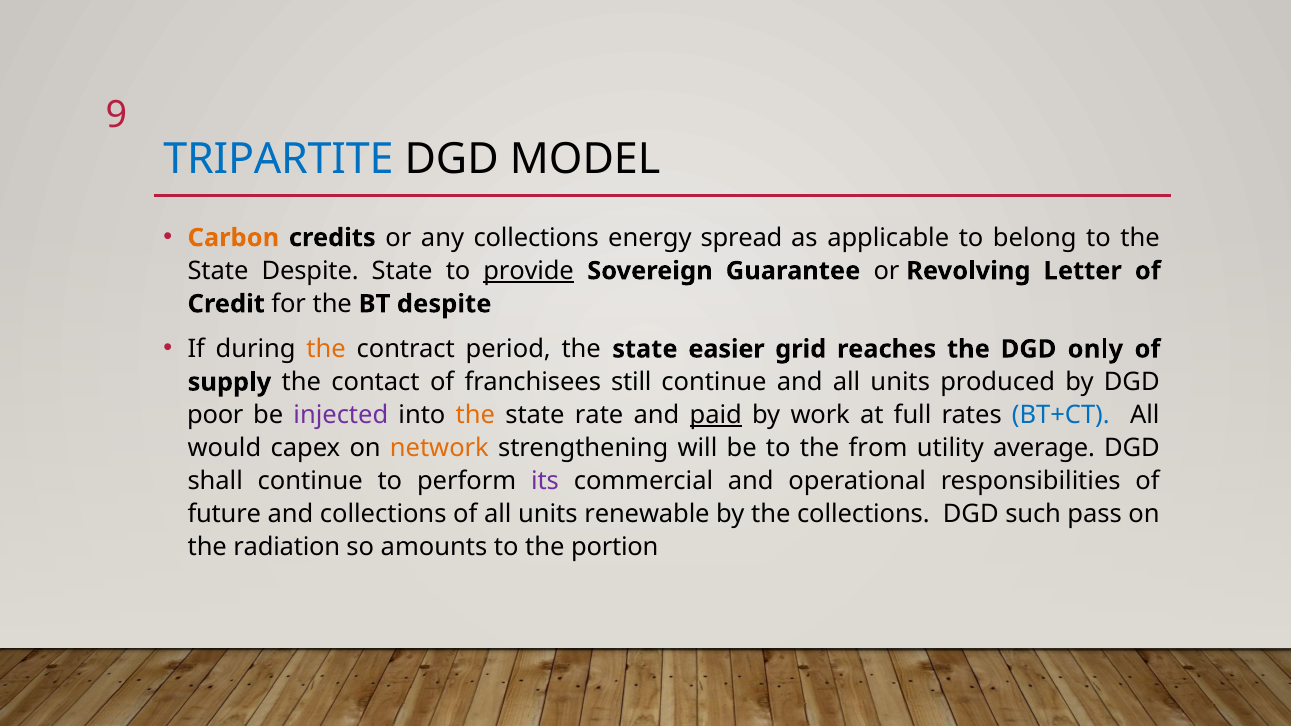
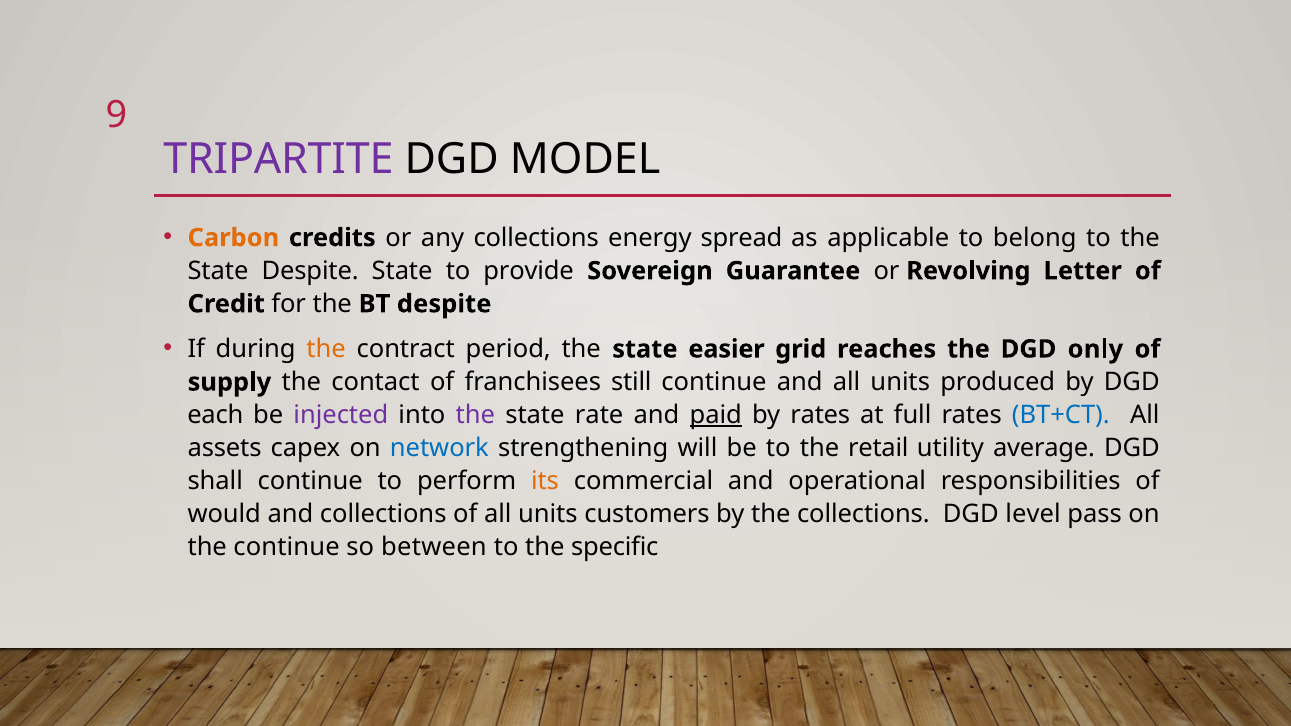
TRIPARTITE colour: blue -> purple (278, 160)
provide underline: present -> none (529, 271)
poor: poor -> each (215, 415)
the colour: orange -> purple (475, 415)
by work: work -> rates (820, 415)
would: would -> assets (225, 448)
network colour: orange -> blue (439, 448)
from: from -> retail (878, 448)
its colour: purple -> orange (545, 482)
future: future -> would (224, 515)
renewable: renewable -> customers (647, 515)
such: such -> level (1033, 515)
the radiation: radiation -> continue (287, 548)
amounts: amounts -> between (434, 548)
portion: portion -> specific (615, 548)
